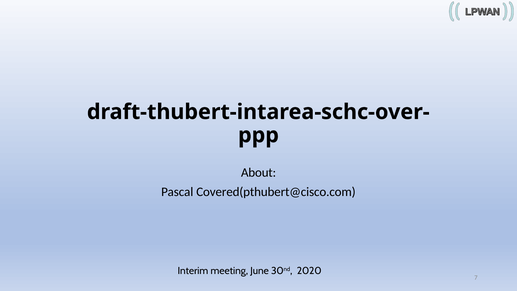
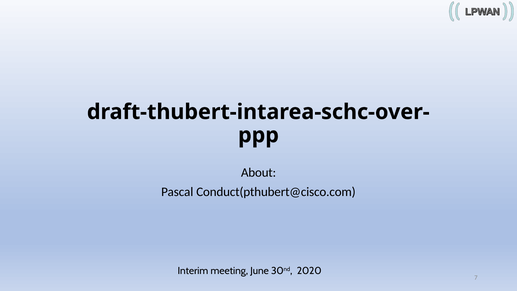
Covered(pthubert@cisco.com: Covered(pthubert@cisco.com -> Conduct(pthubert@cisco.com (276, 192)
